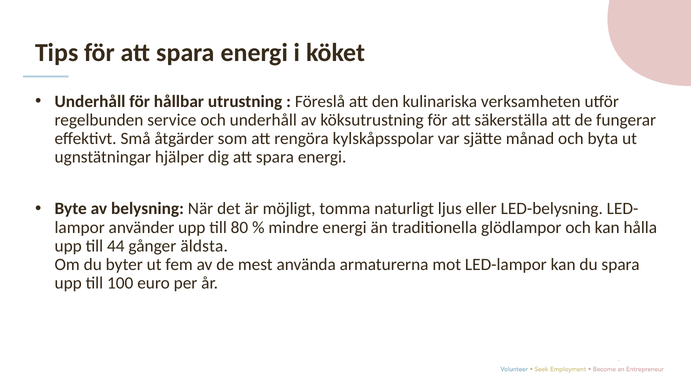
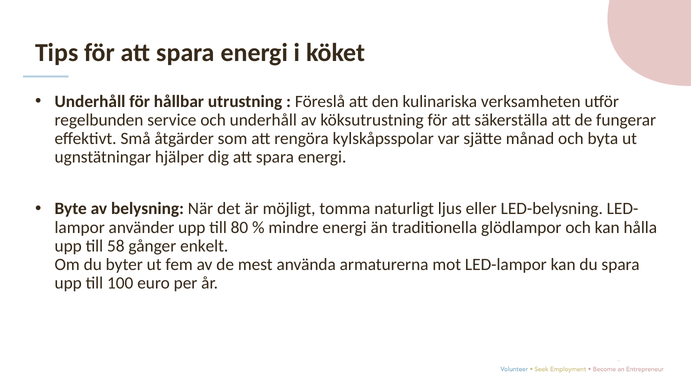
44: 44 -> 58 (116, 246)
äldsta: äldsta -> enkelt (204, 246)
